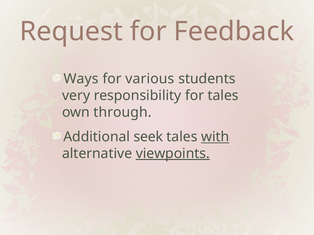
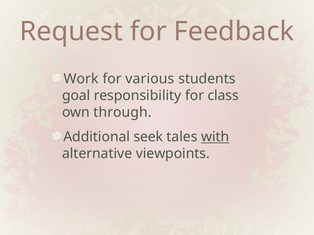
Ways: Ways -> Work (81, 79)
very: very -> goal (76, 96)
for tales: tales -> class (223, 96)
viewpoints underline: present -> none (173, 154)
